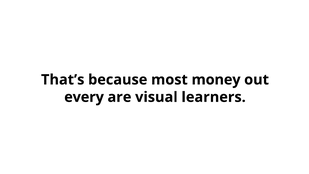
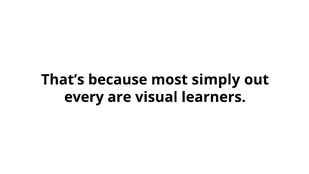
money: money -> simply (216, 80)
